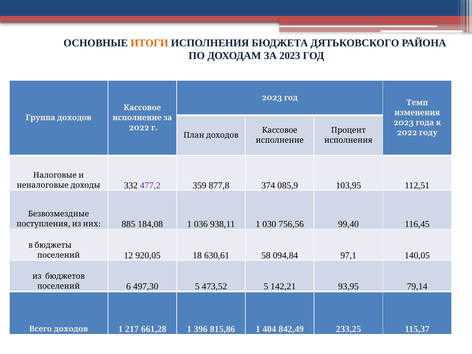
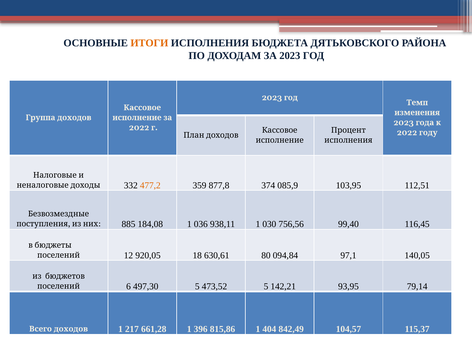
477,2 colour: purple -> orange (150, 185)
58: 58 -> 80 (266, 255)
233,25: 233,25 -> 104,57 (348, 329)
